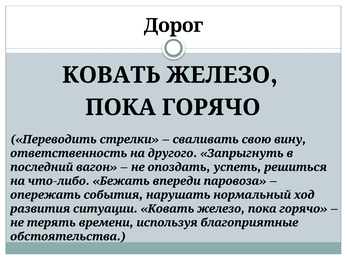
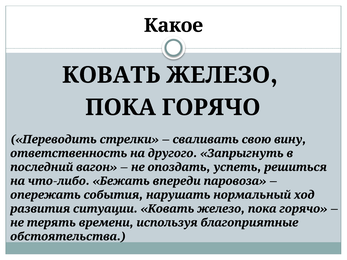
Дорог: Дорог -> Какое (173, 26)
